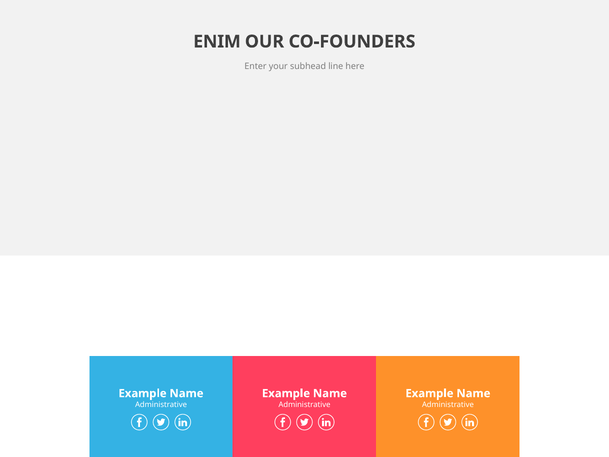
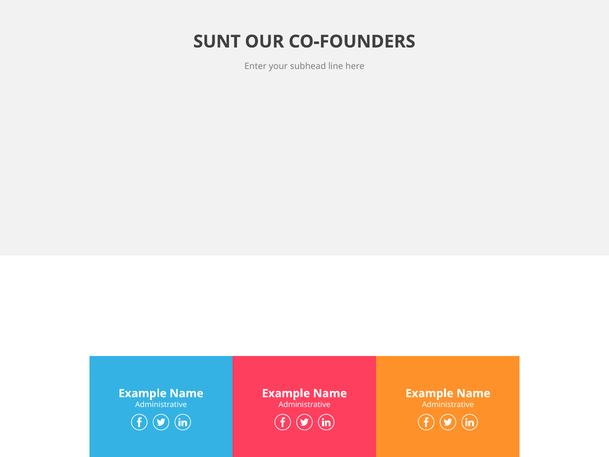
ENIM: ENIM -> SUNT (217, 42)
